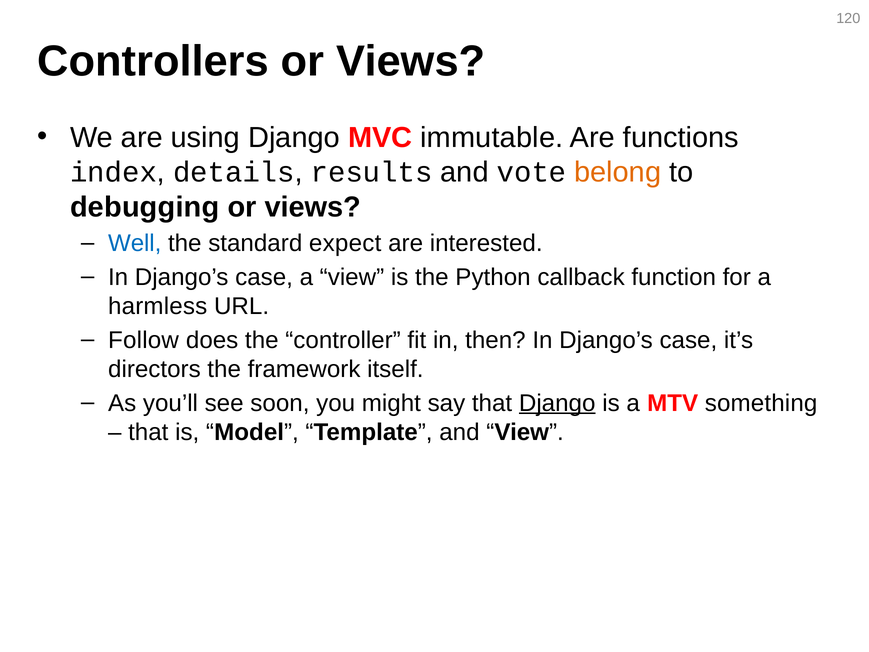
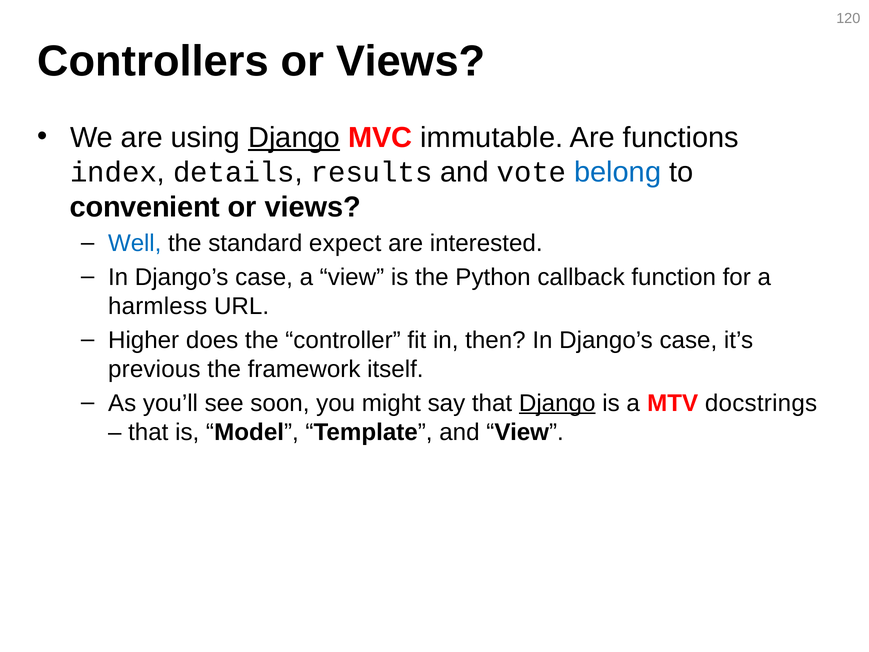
Django underline: none -> present (294, 137)
belong colour: orange -> blue (618, 172)
debugging: debugging -> convenient (145, 207)
Follow: Follow -> Higher (144, 340)
directors: directors -> previous (154, 369)
something: something -> docstrings (761, 403)
